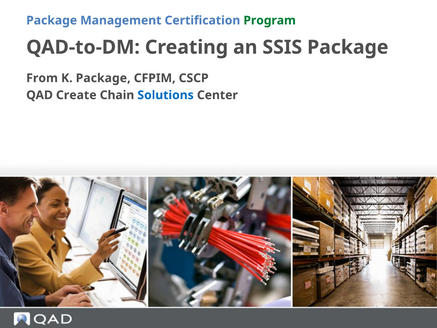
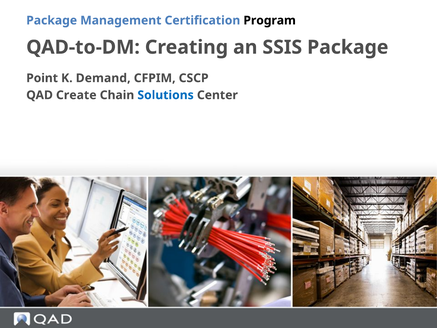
Program colour: green -> black (270, 20)
From: From -> Point (42, 78)
K Package: Package -> Demand (103, 78)
